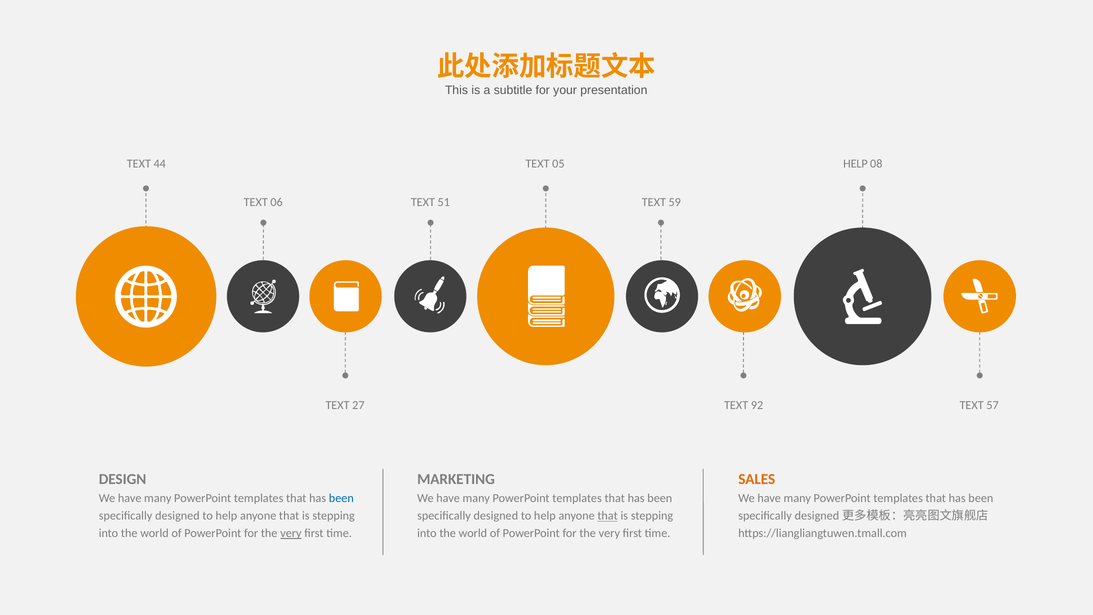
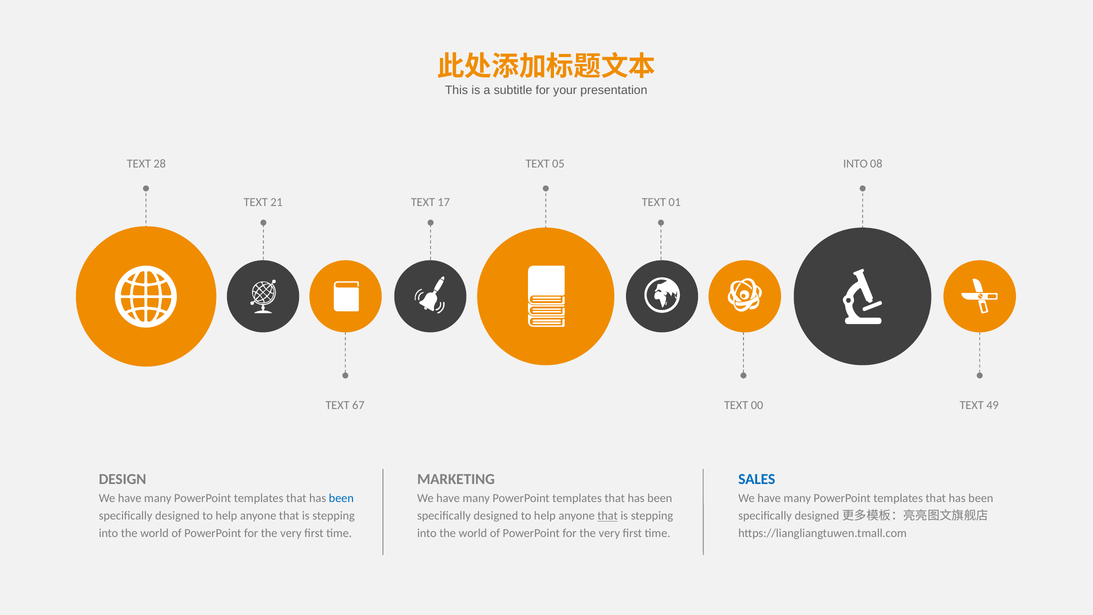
44: 44 -> 28 (160, 163)
05 HELP: HELP -> INTO (855, 163)
06: 06 -> 21 (277, 202)
51: 51 -> 17 (444, 202)
59: 59 -> 01 (675, 202)
27: 27 -> 67 (358, 405)
92: 92 -> 00 (757, 405)
57: 57 -> 49 (993, 405)
SALES colour: orange -> blue (757, 479)
very underline: present -> none (291, 533)
